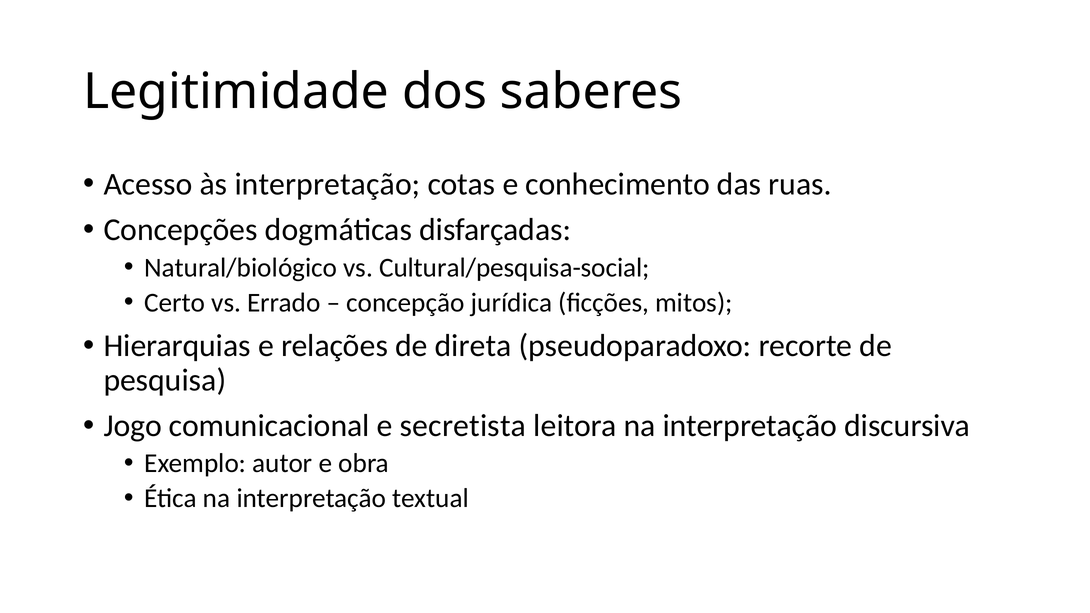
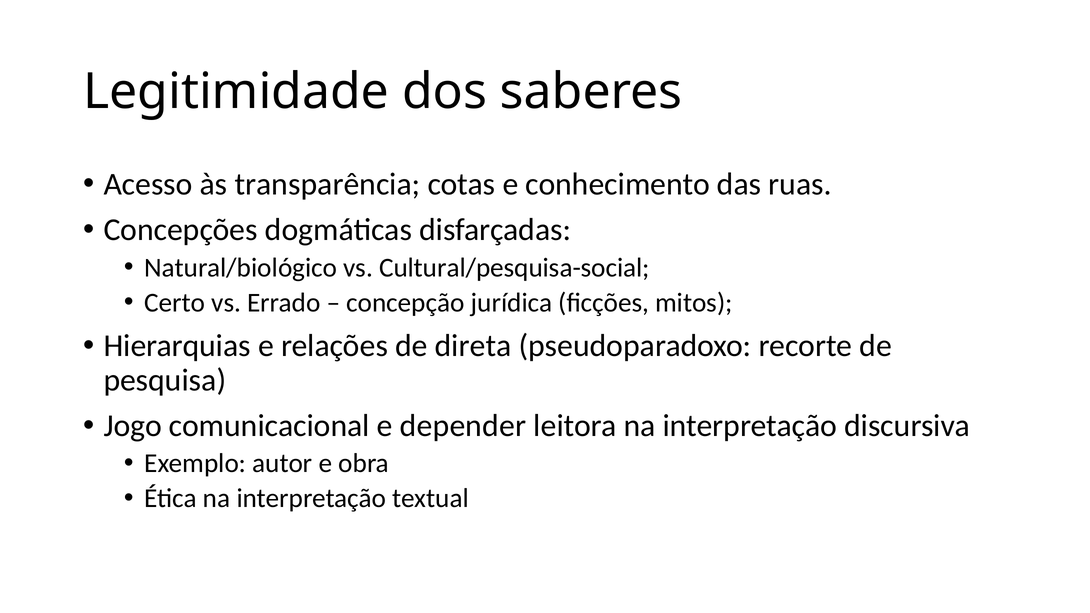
às interpretação: interpretação -> transparência (328, 184)
secretista: secretista -> depender (463, 426)
